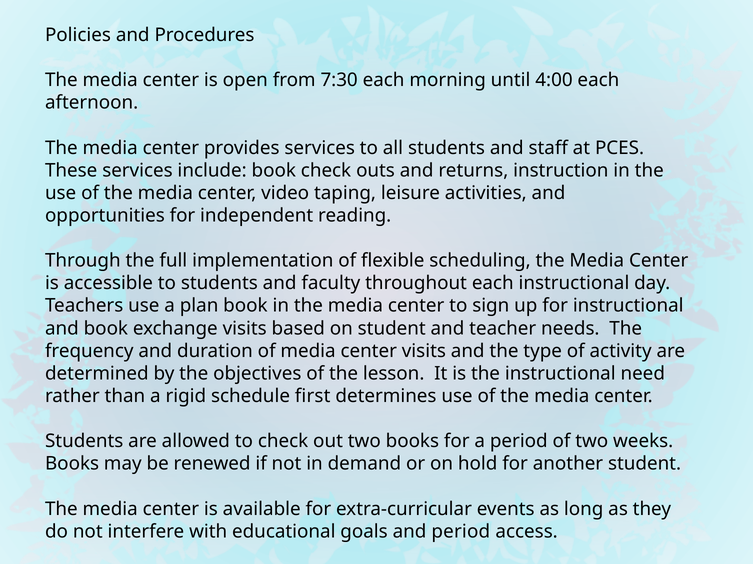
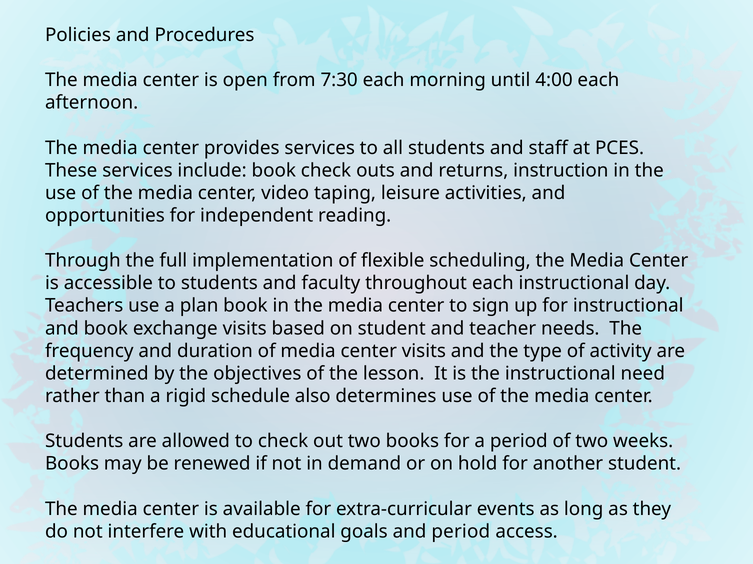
first: first -> also (313, 397)
